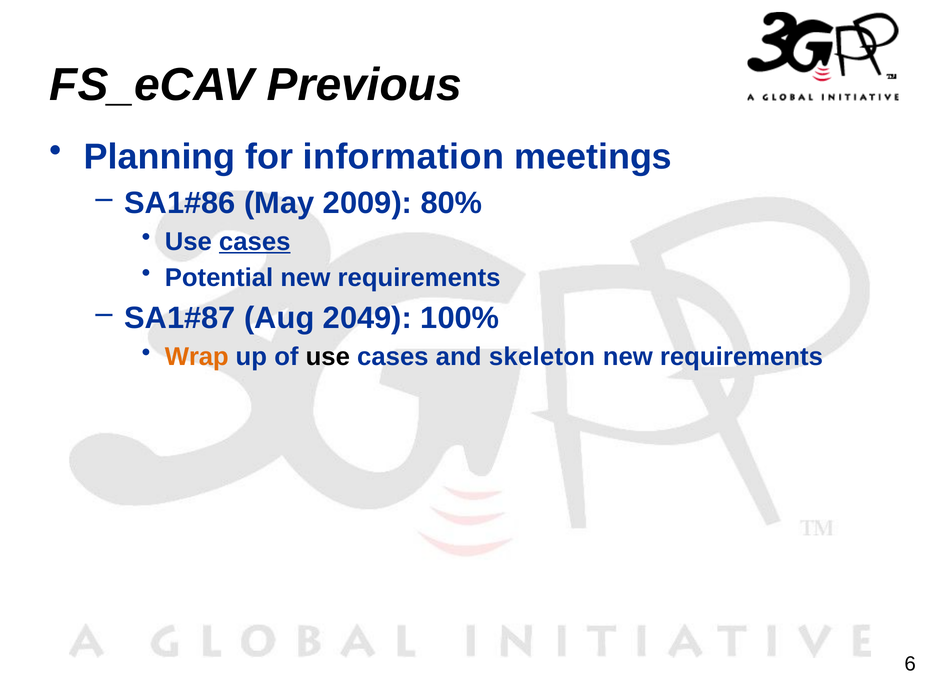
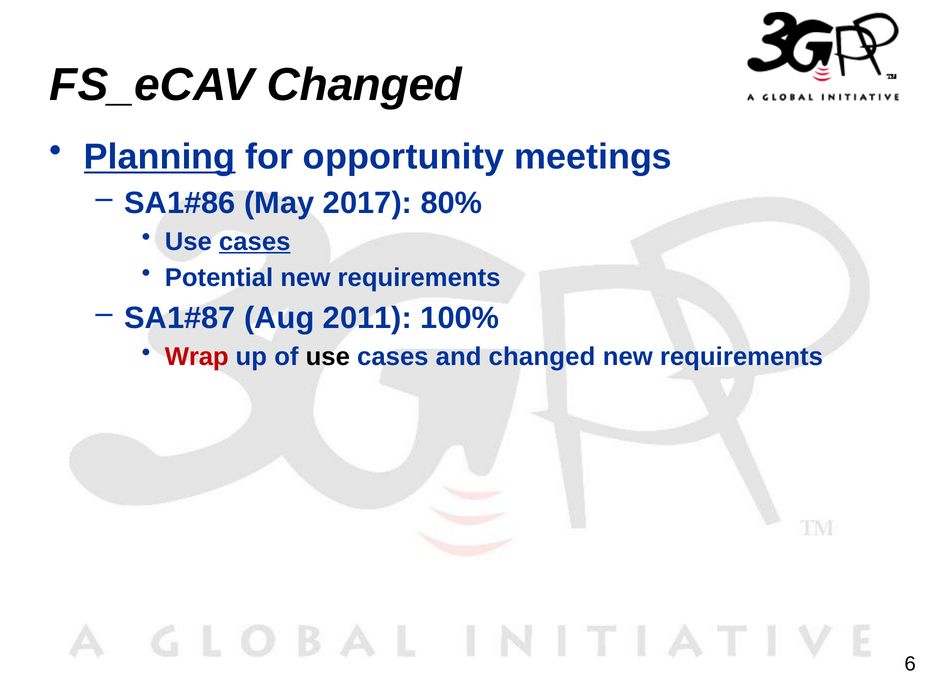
FS_eCAV Previous: Previous -> Changed (365, 85)
Planning underline: none -> present (160, 157)
information: information -> opportunity (404, 157)
2009: 2009 -> 2017 (368, 203)
2049: 2049 -> 2011 (367, 318)
Wrap colour: orange -> red (197, 357)
and skeleton: skeleton -> changed (542, 357)
